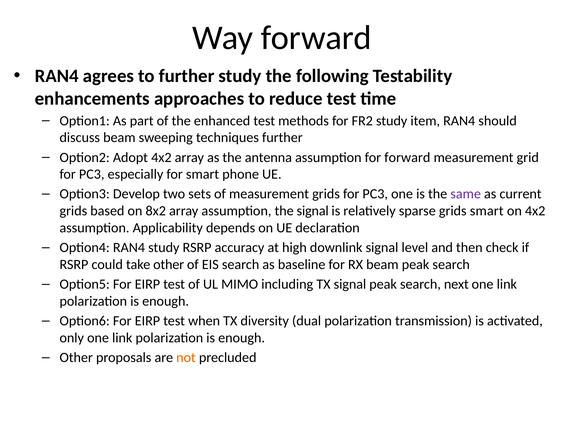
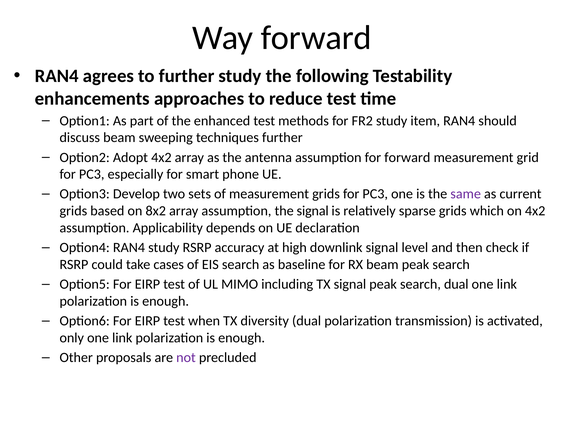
grids smart: smart -> which (487, 211)
take other: other -> cases (169, 265)
search next: next -> dual (456, 284)
not colour: orange -> purple (186, 358)
